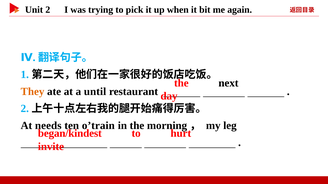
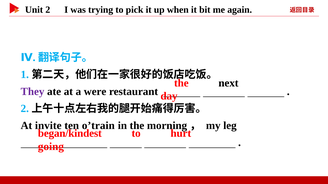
They colour: orange -> purple (33, 92)
until: until -> were (95, 92)
needs: needs -> invite (48, 126)
invite: invite -> going (51, 147)
